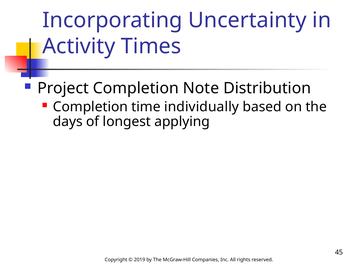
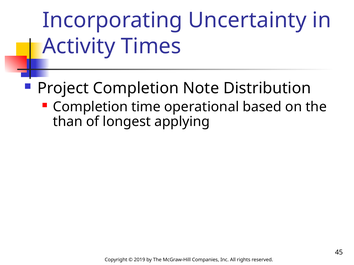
individually: individually -> operational (202, 107)
days: days -> than (68, 122)
